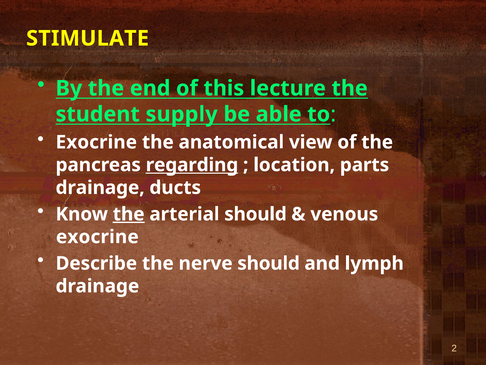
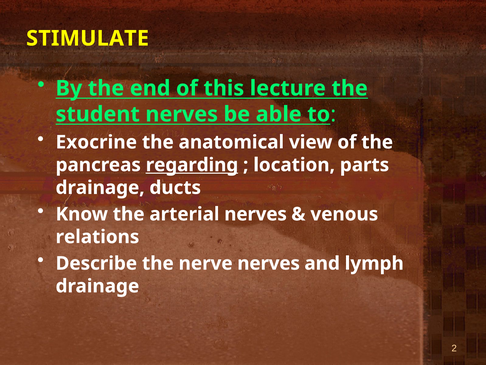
student supply: supply -> nerves (182, 114)
the underline: present -> none (129, 214)
arterial should: should -> nerves (256, 214)
exocrine: exocrine -> relations (97, 237)
nerve should: should -> nerves (269, 263)
